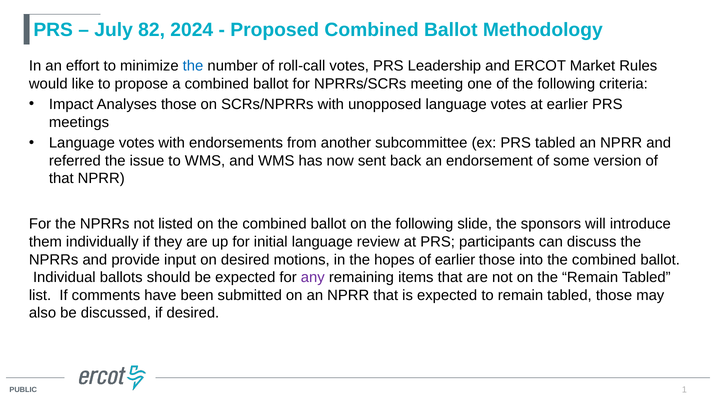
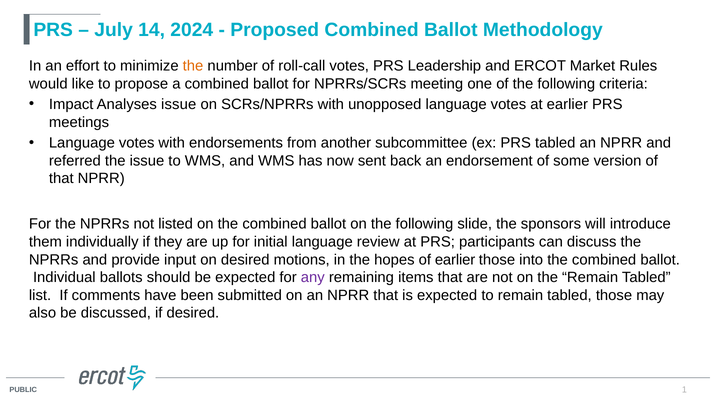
82: 82 -> 14 (152, 30)
the colour: blue -> orange (193, 66)
Analyses those: those -> issue (179, 104)
